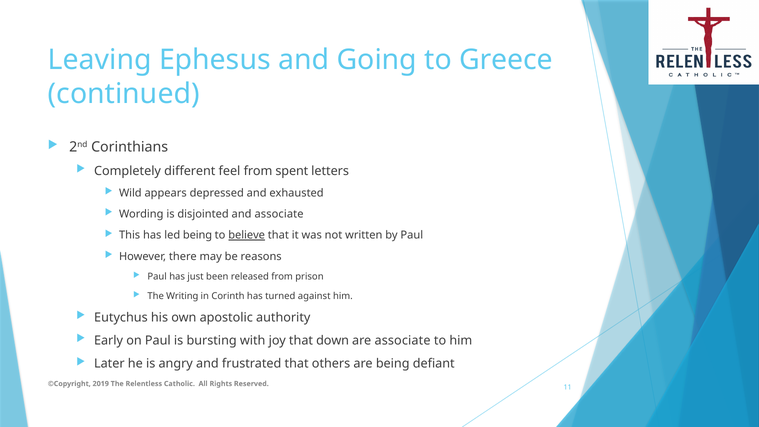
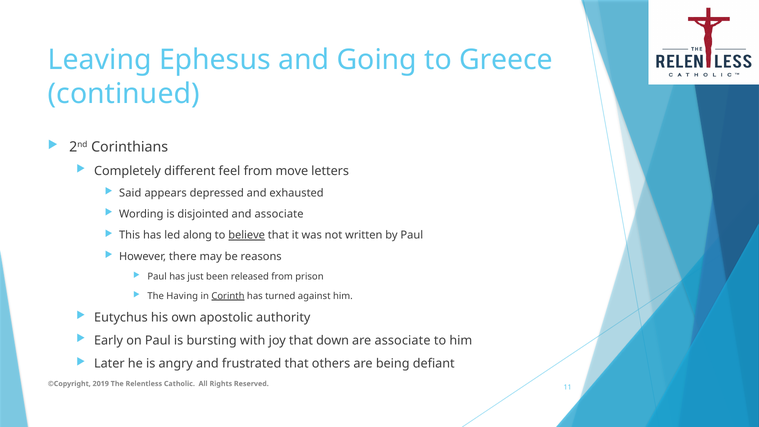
spent: spent -> move (292, 171)
Wild: Wild -> Said (130, 193)
led being: being -> along (198, 235)
Writing: Writing -> Having (182, 296)
Corinth underline: none -> present (228, 296)
